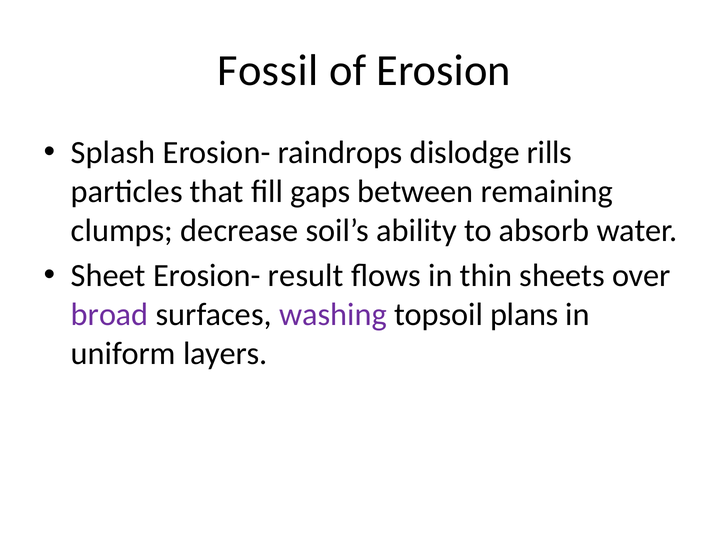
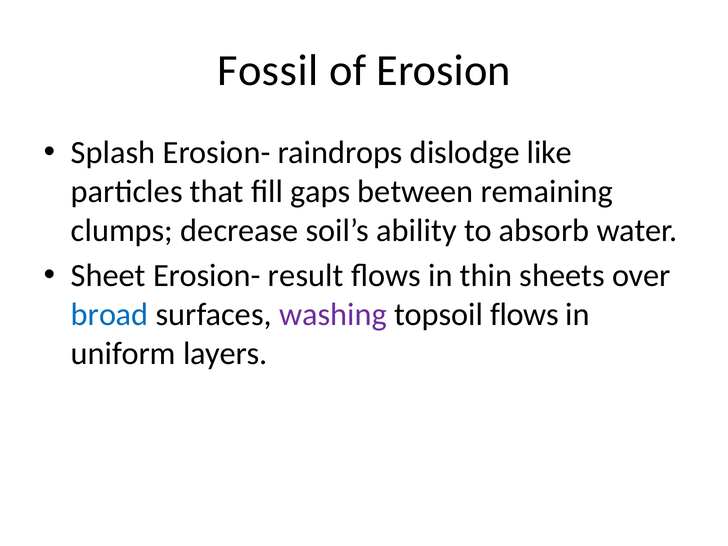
rills: rills -> like (549, 153)
broad colour: purple -> blue (110, 315)
topsoil plans: plans -> flows (524, 315)
